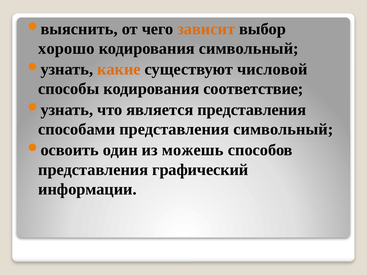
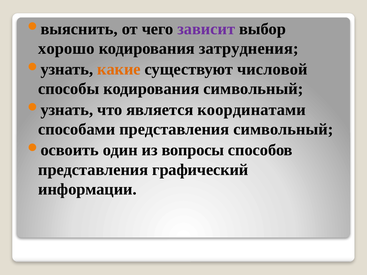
зависит colour: orange -> purple (206, 29)
кодирования символьный: символьный -> затруднения (249, 49)
кодирования соответствие: соответствие -> символьный (253, 89)
является представления: представления -> координатами (252, 110)
можешь: можешь -> вопросы (193, 150)
